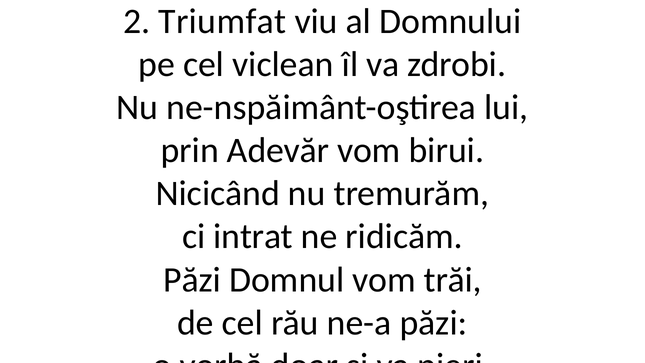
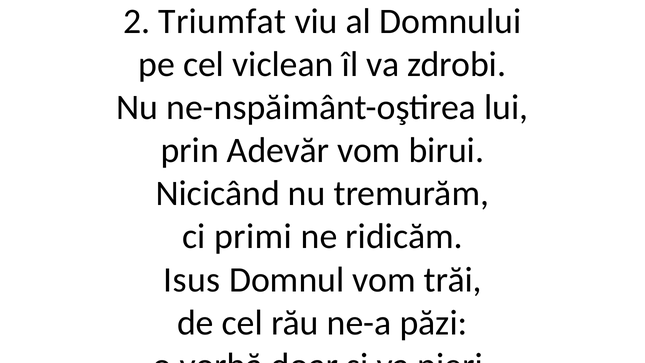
intrat: intrat -> primi (253, 237)
Păzi: Păzi -> Isus (192, 280)
